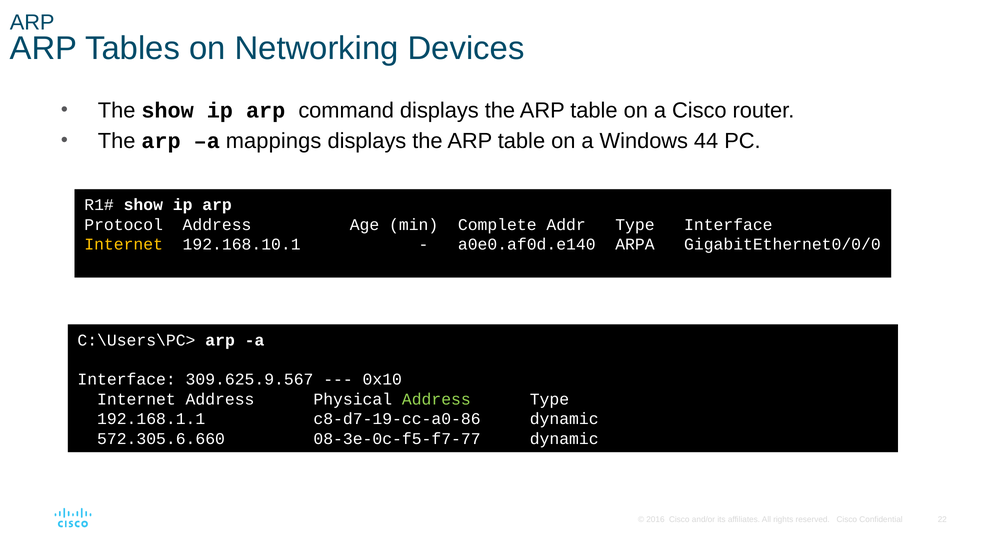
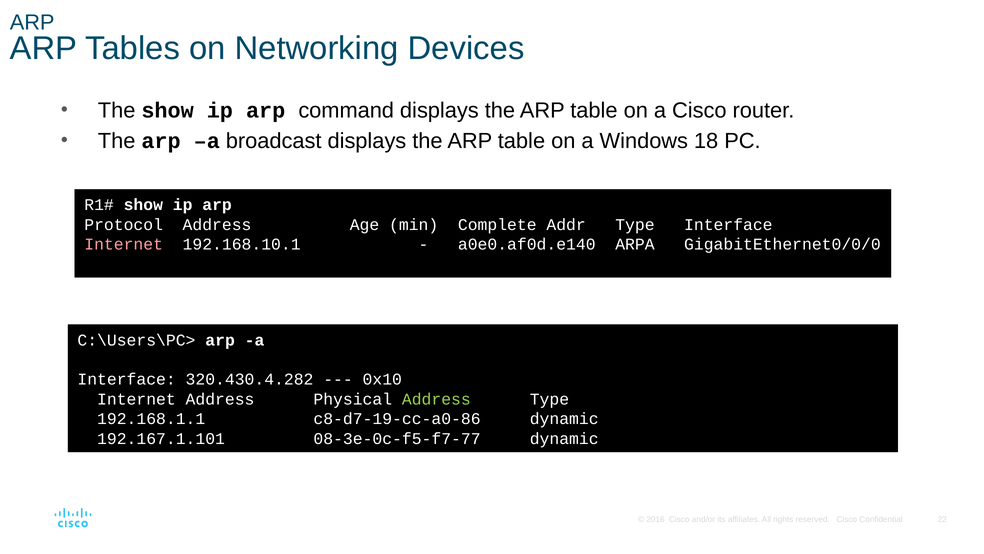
mappings: mappings -> broadcast (274, 141)
44: 44 -> 18 (706, 141)
Internet colour: yellow -> pink (124, 244)
309.625.9.567: 309.625.9.567 -> 320.430.4.282 (250, 379)
572.305.6.660: 572.305.6.660 -> 192.167.1.101 (161, 438)
